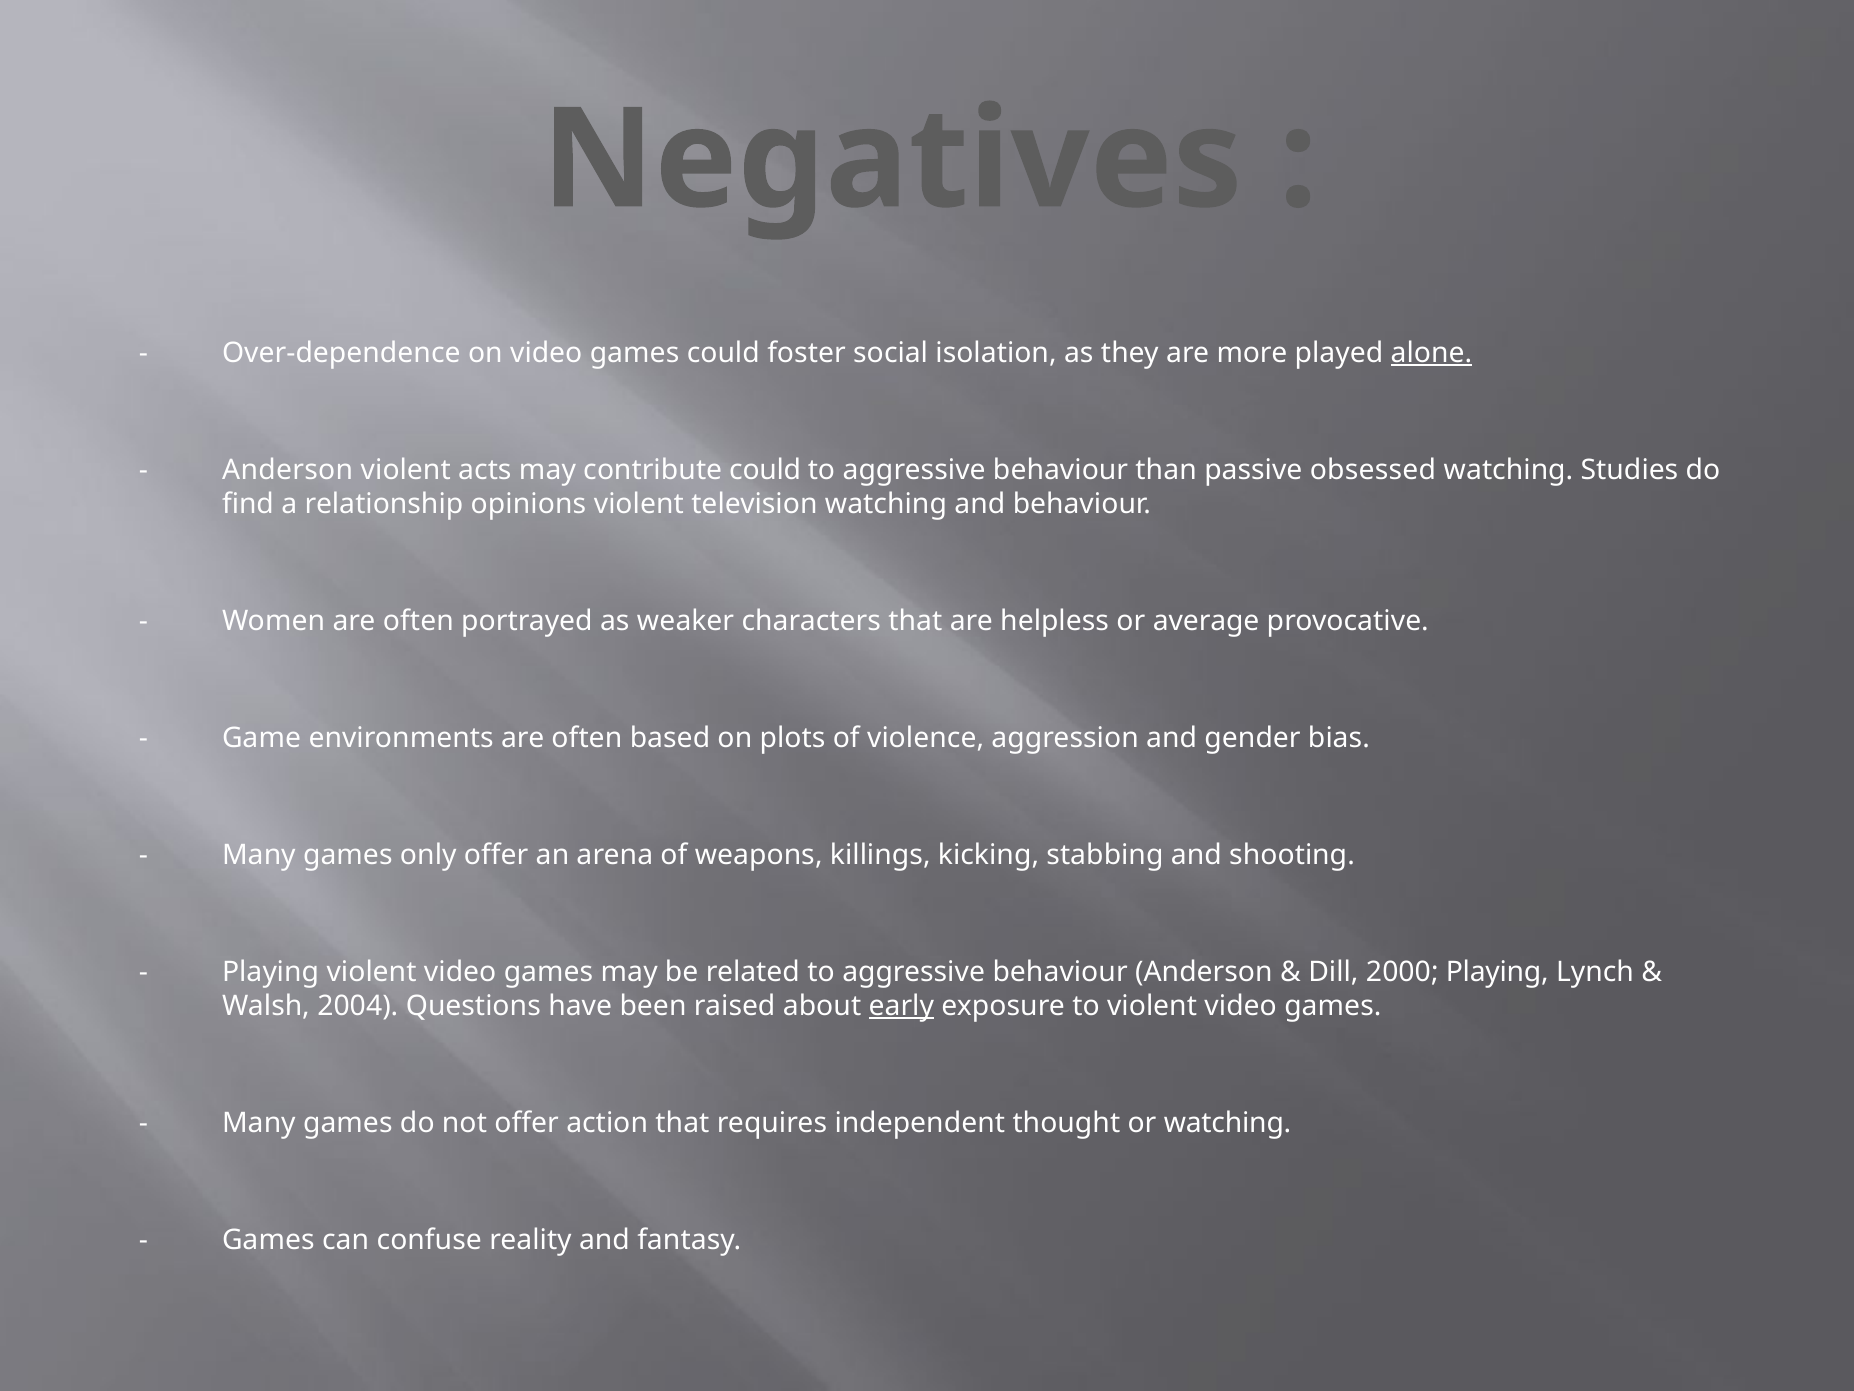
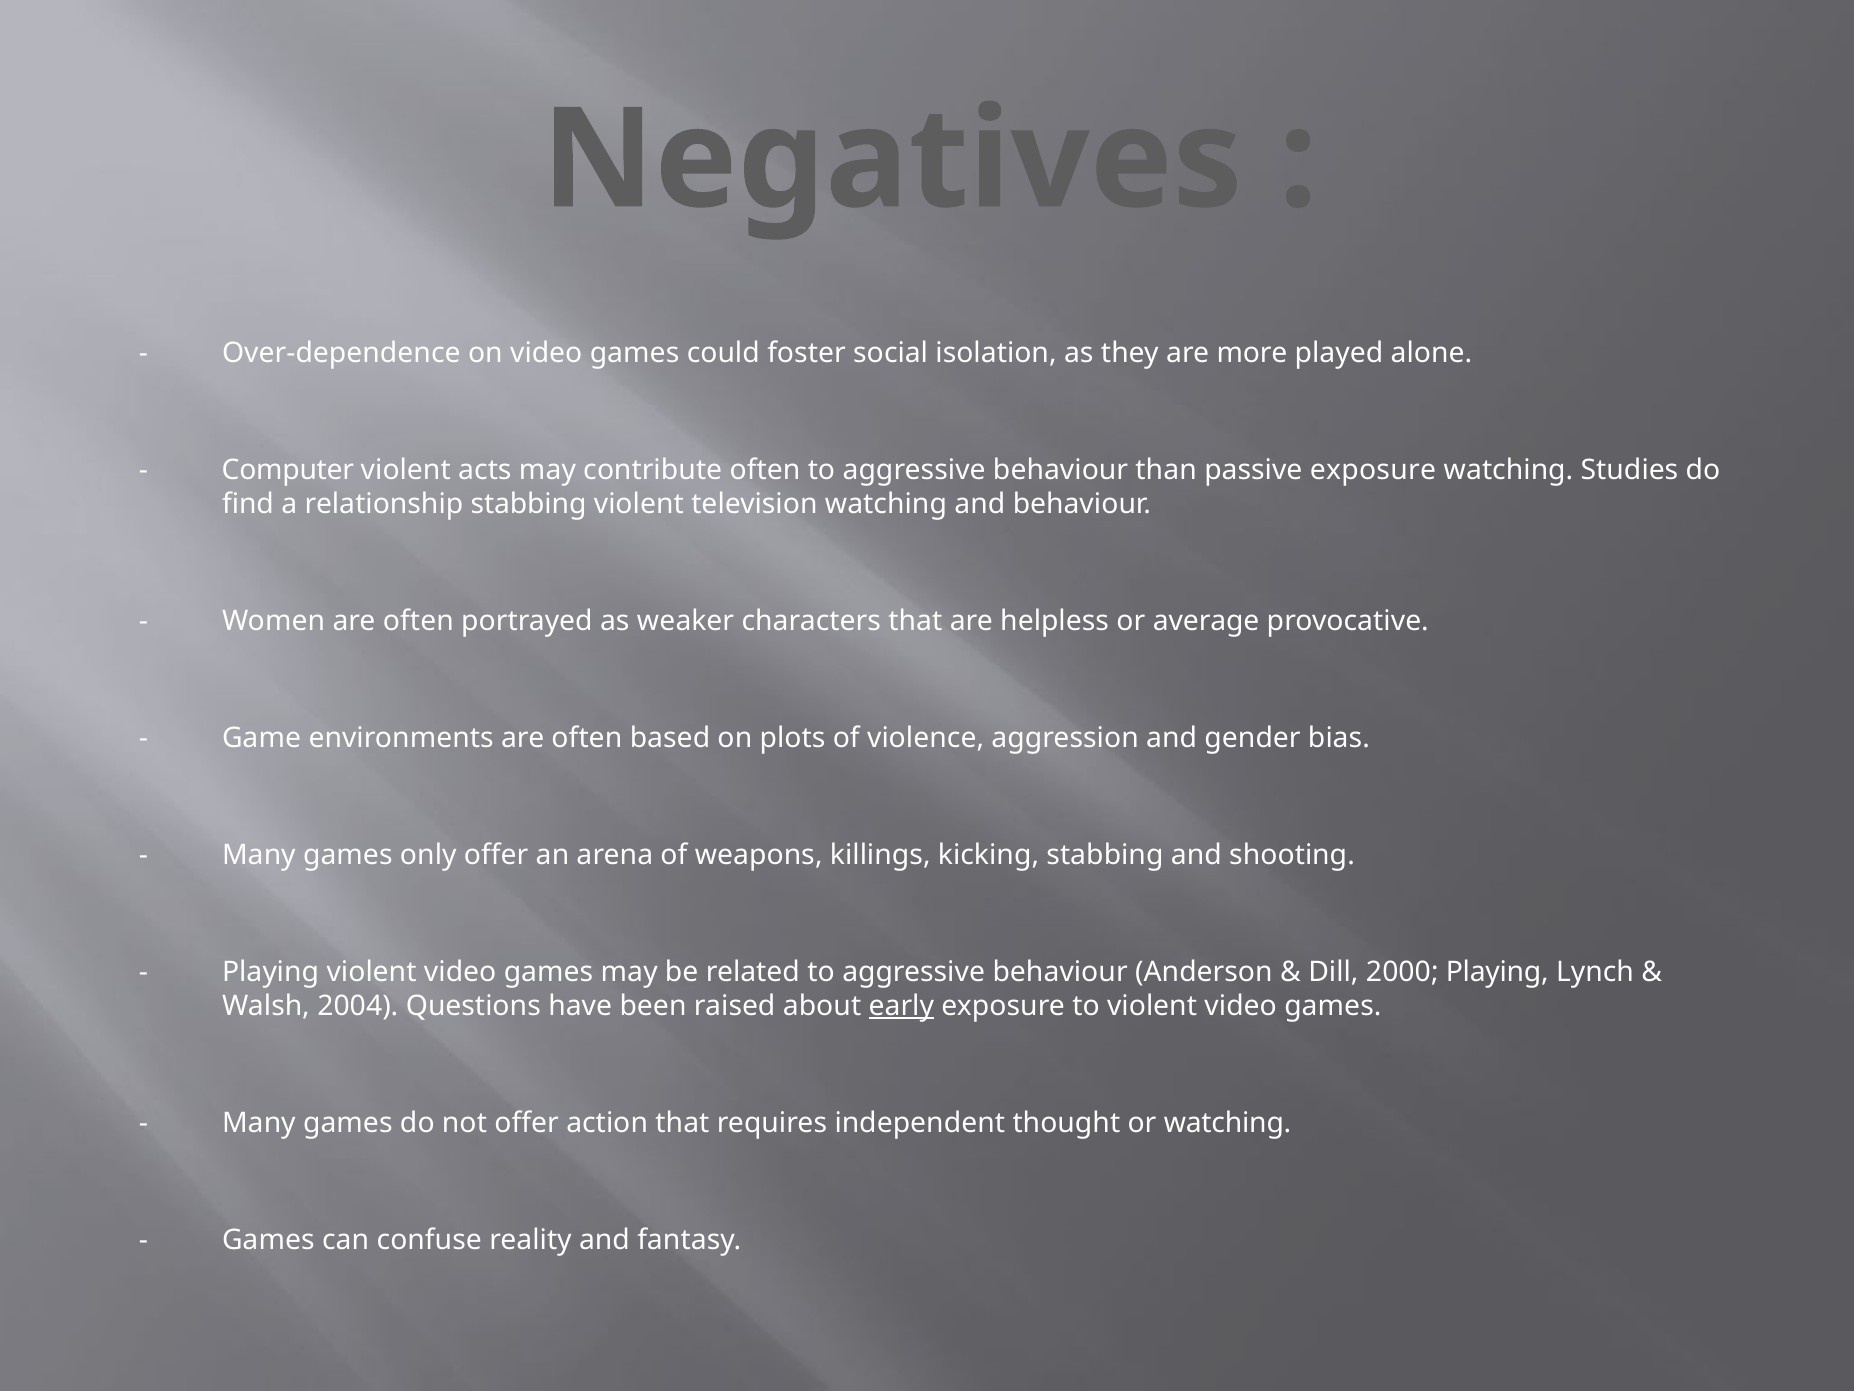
alone underline: present -> none (1431, 353)
Anderson: Anderson -> Computer (288, 470)
contribute could: could -> often (765, 470)
passive obsessed: obsessed -> exposure (1373, 470)
relationship opinions: opinions -> stabbing (529, 504)
